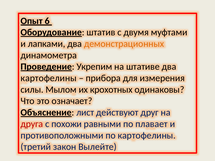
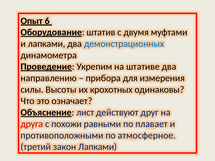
демонстрационных colour: orange -> blue (124, 44)
картофелины: картофелины -> направлению (49, 78)
Мылом: Мылом -> Высоты (61, 90)
по картофелины: картофелины -> атмосферное (147, 136)
закон Вылейте: Вылейте -> Лапками (98, 147)
